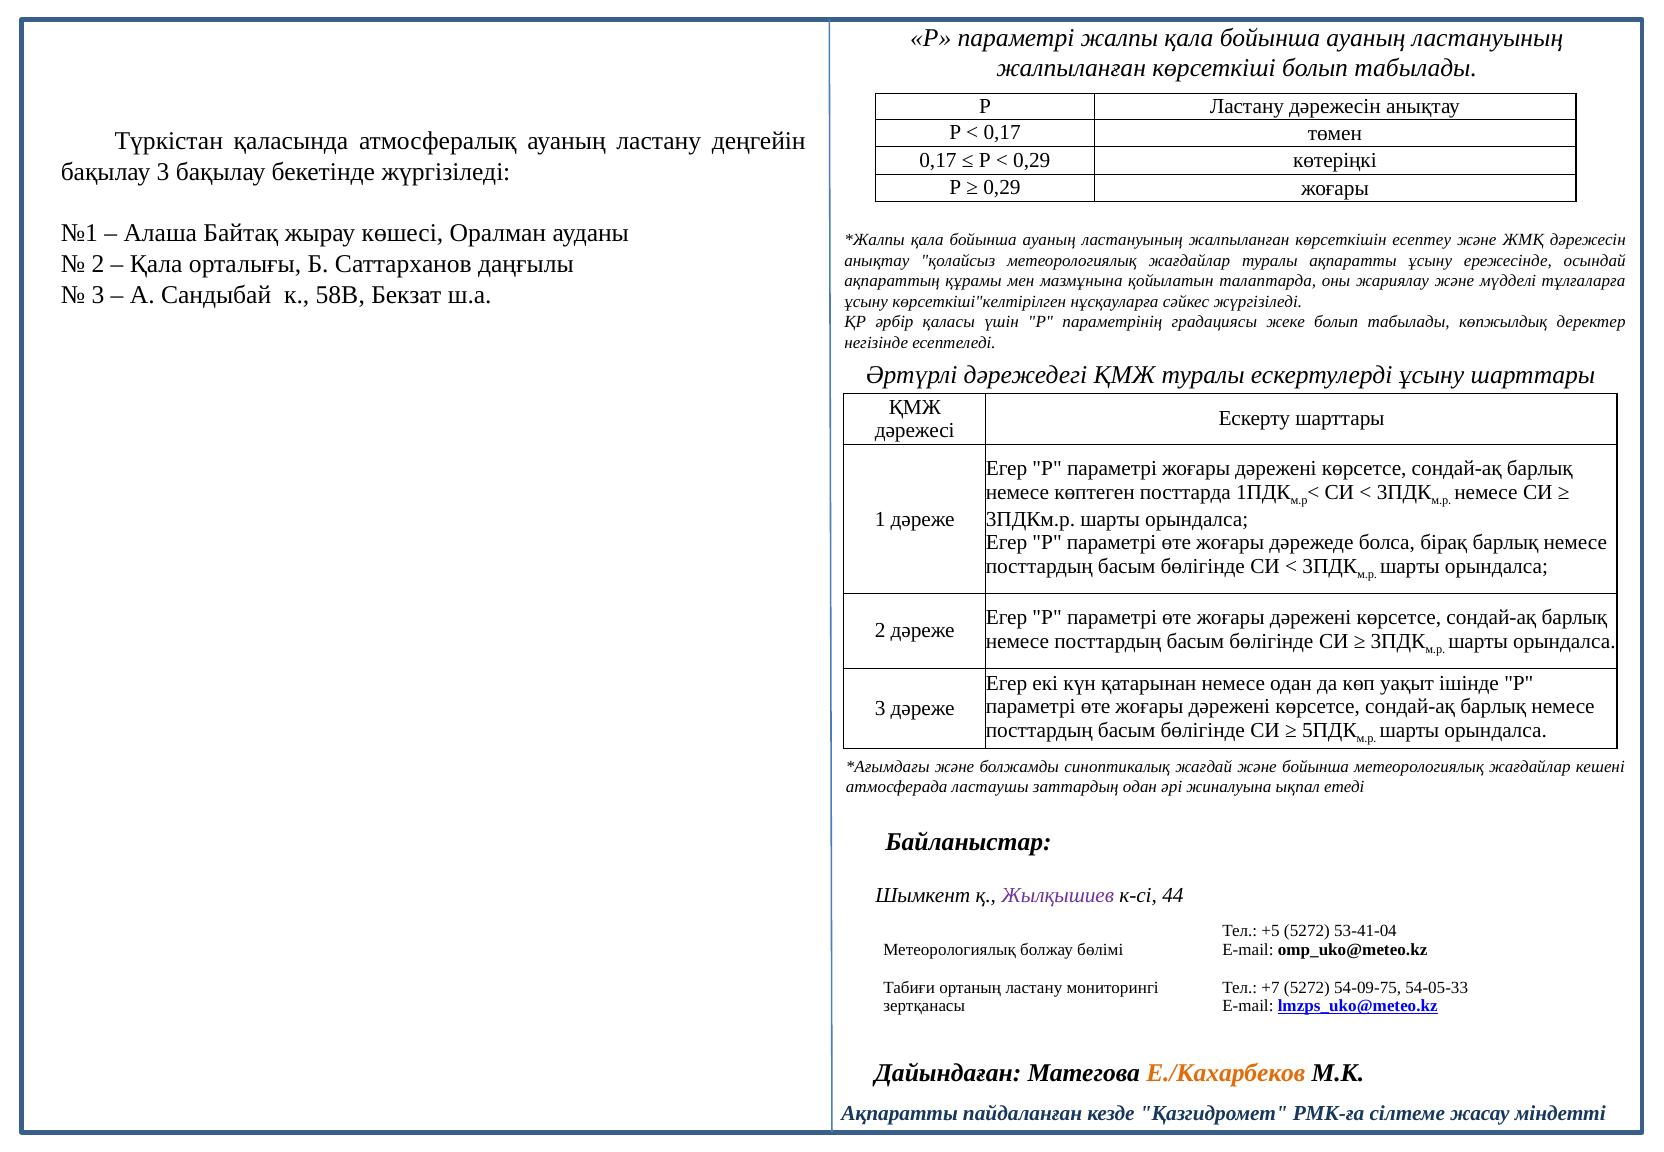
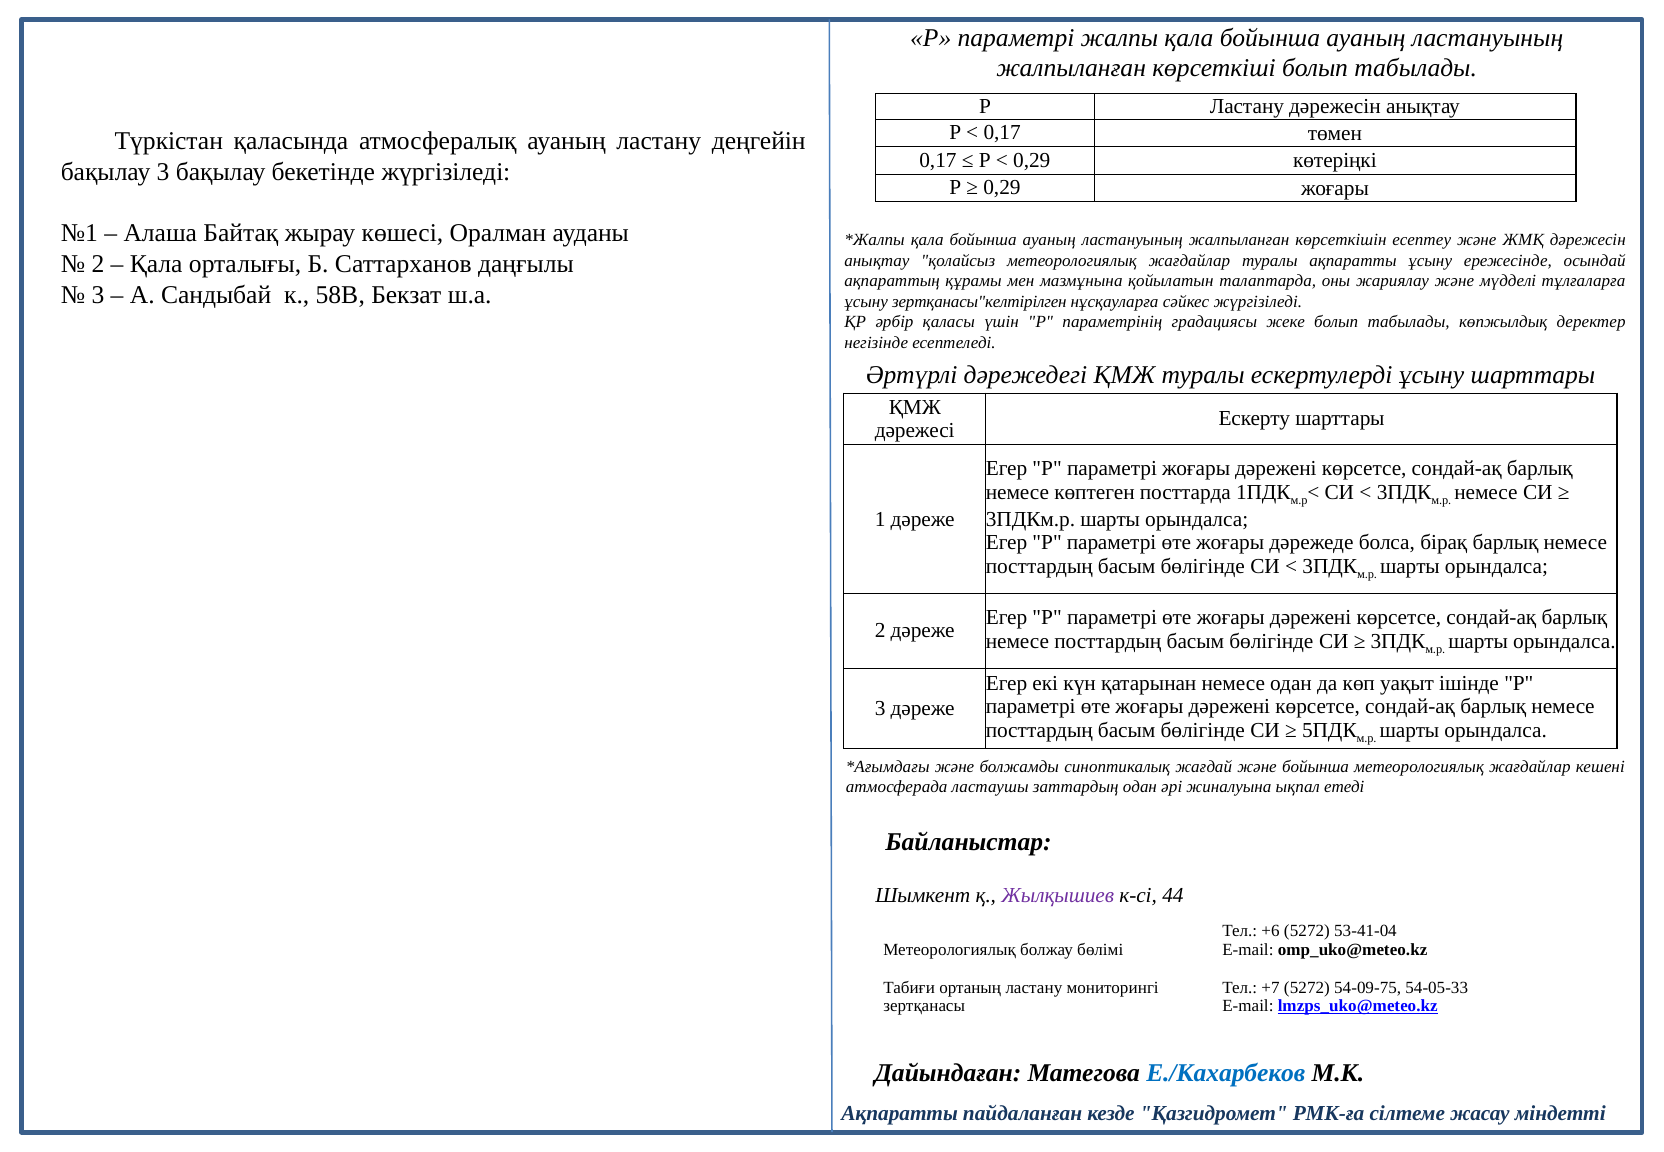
көрсеткіші"келтірілген: көрсеткіші"келтірілген -> зертқанасы"келтірілген (979, 302)
+5: +5 -> +6 (1270, 931)
Е./Кахарбеков colour: orange -> blue (1226, 1073)
